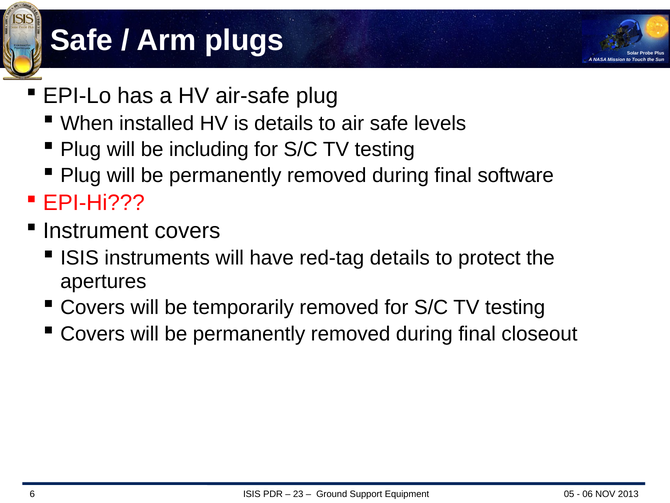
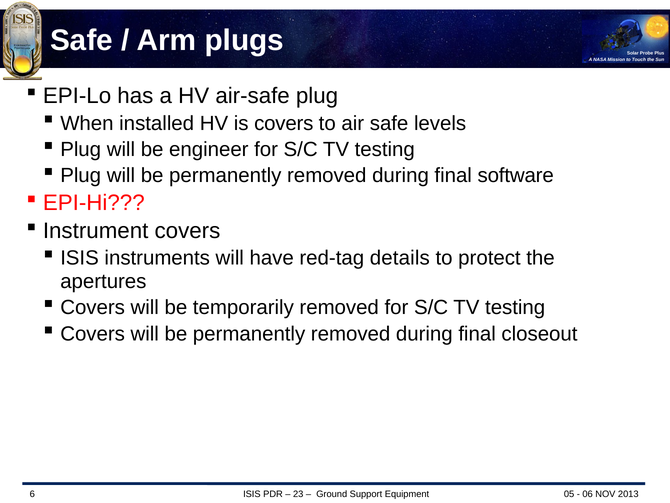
is details: details -> covers (284, 123)
including: including -> engineer (209, 149)
